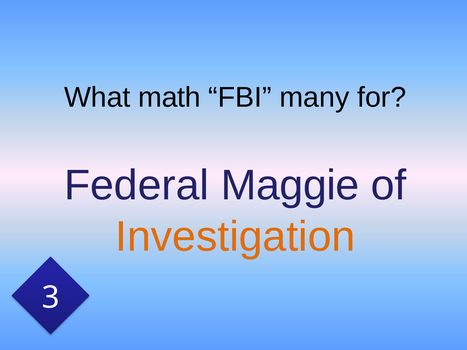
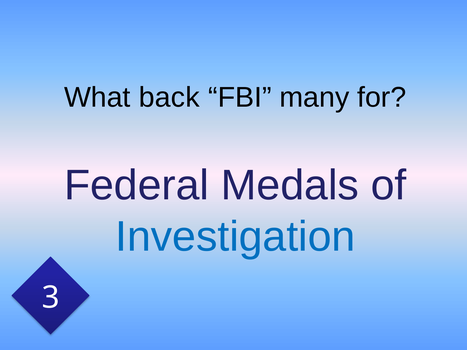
math: math -> back (169, 97)
Maggie: Maggie -> Medals (290, 186)
Investigation colour: orange -> blue (235, 237)
